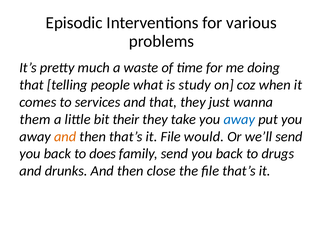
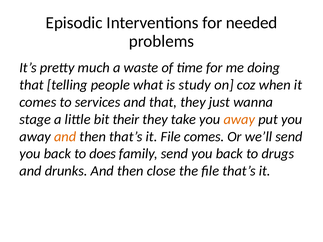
various: various -> needed (252, 23)
them: them -> stage (35, 119)
away colour: blue -> orange (239, 119)
File would: would -> comes (204, 137)
